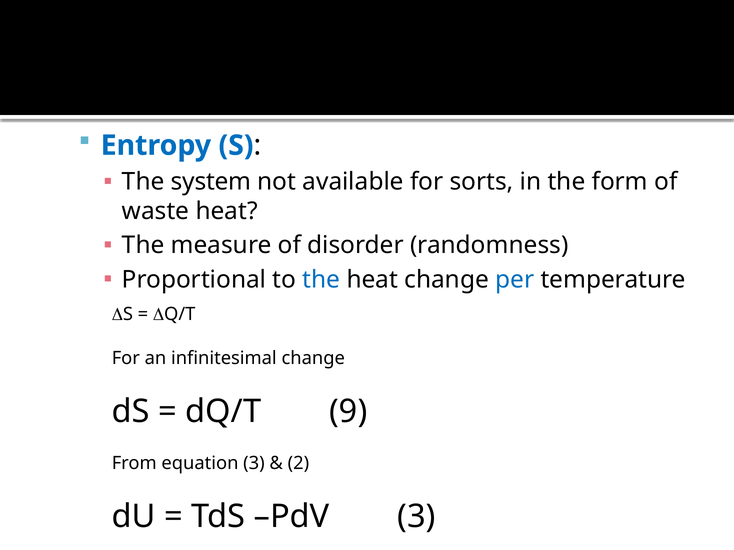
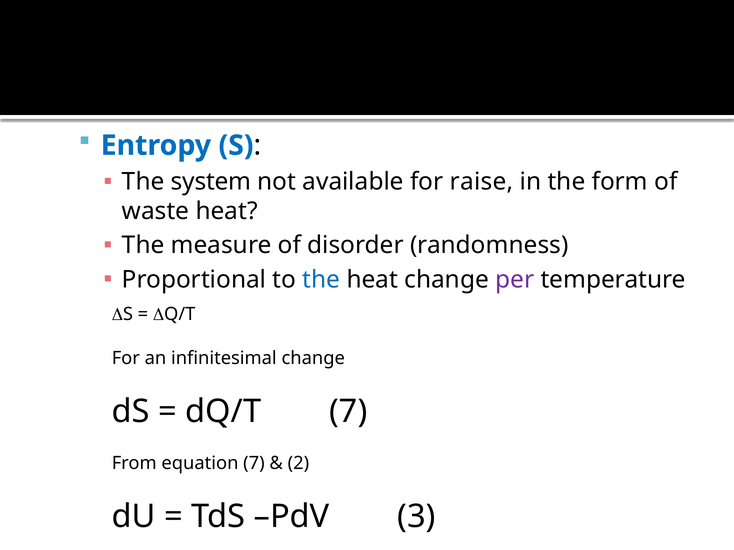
sorts: sorts -> raise (482, 182)
per colour: blue -> purple (515, 280)
dQ/T 9: 9 -> 7 (348, 412)
equation 3: 3 -> 7 (254, 464)
